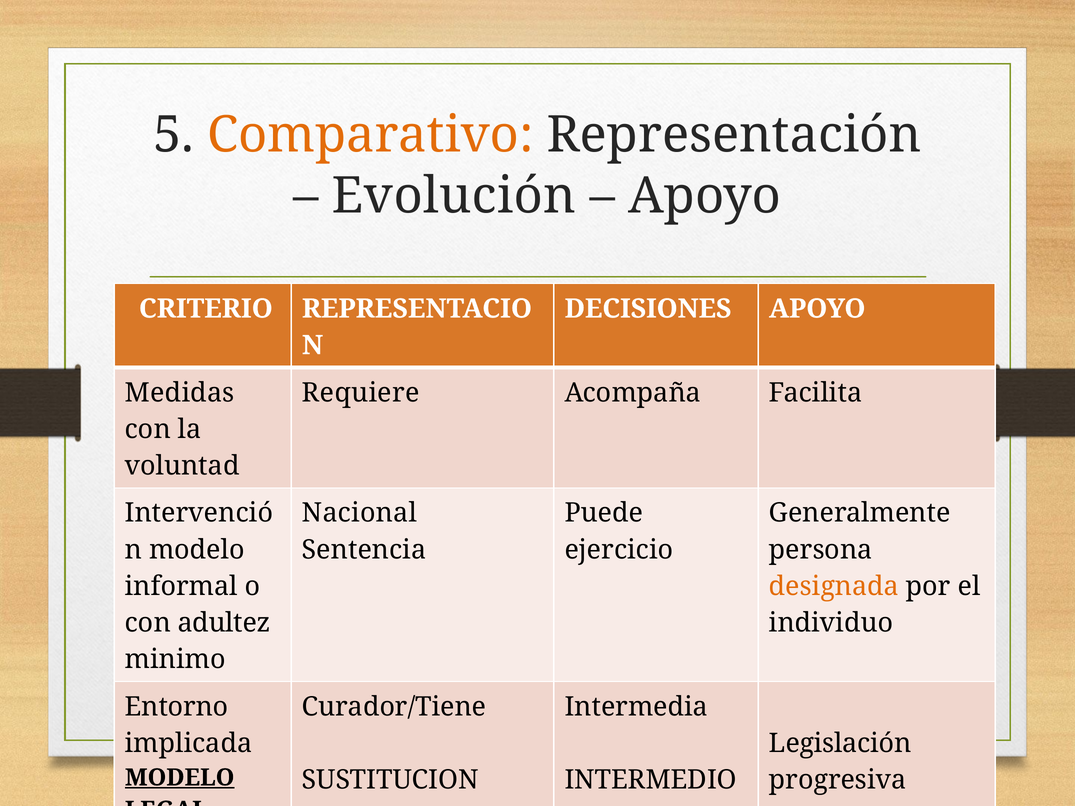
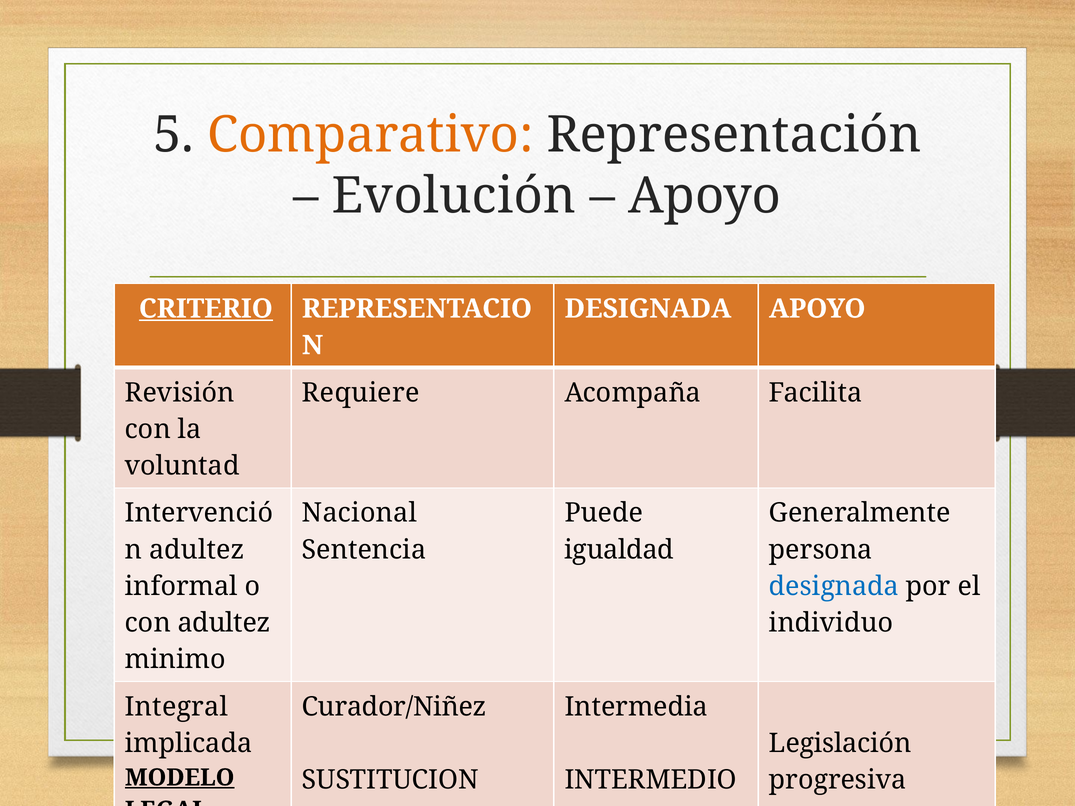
CRITERIO underline: none -> present (206, 309)
DECISIONES: DECISIONES -> DESIGNADA (648, 309)
Medidas: Medidas -> Revisión (180, 393)
modelo: modelo -> adultez (197, 550)
ejercicio: ejercicio -> igualdad (619, 550)
designada colour: orange -> blue (834, 586)
Entorno: Entorno -> Integral (176, 707)
Curador/Tiene: Curador/Tiene -> Curador/Niñez (394, 707)
